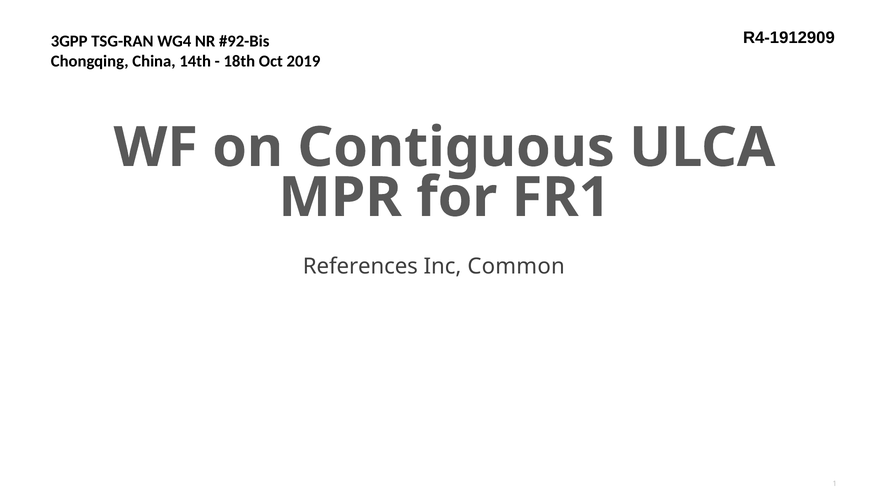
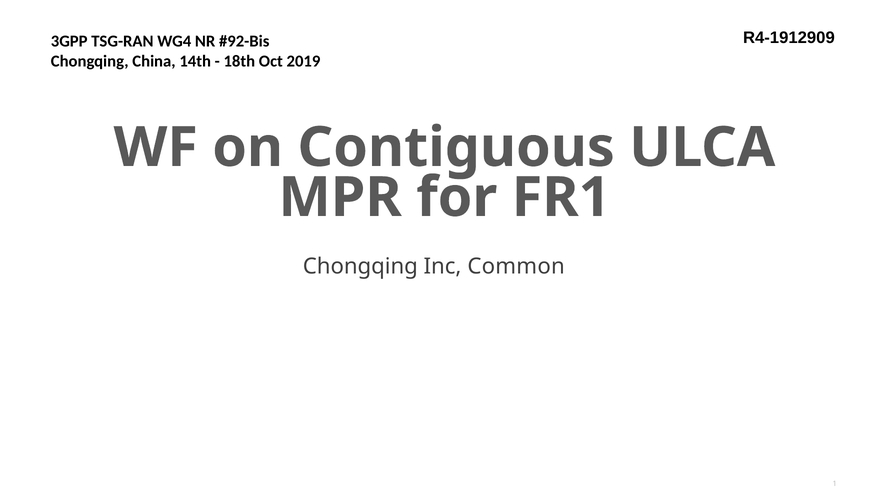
References: References -> Chongqing (360, 266)
